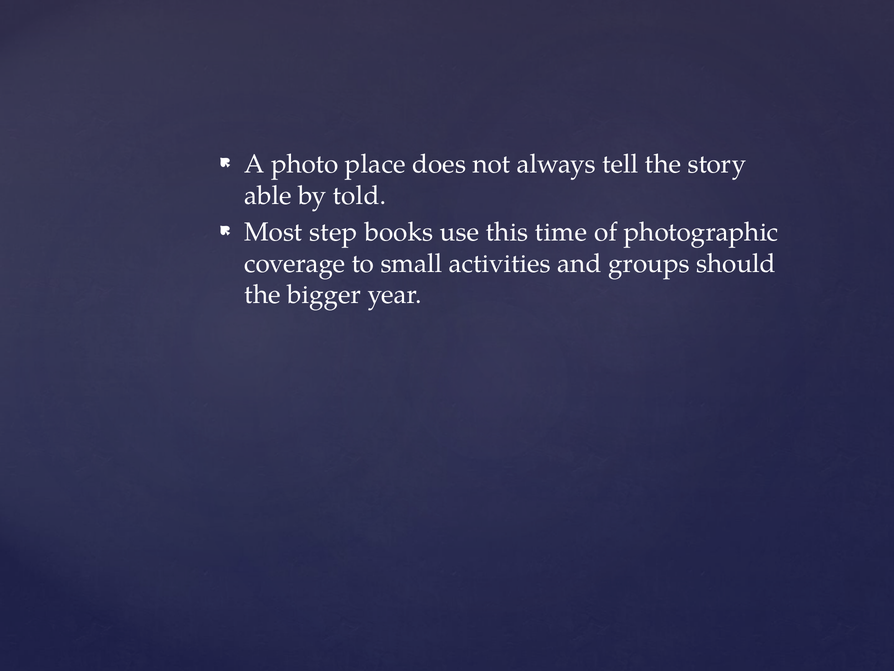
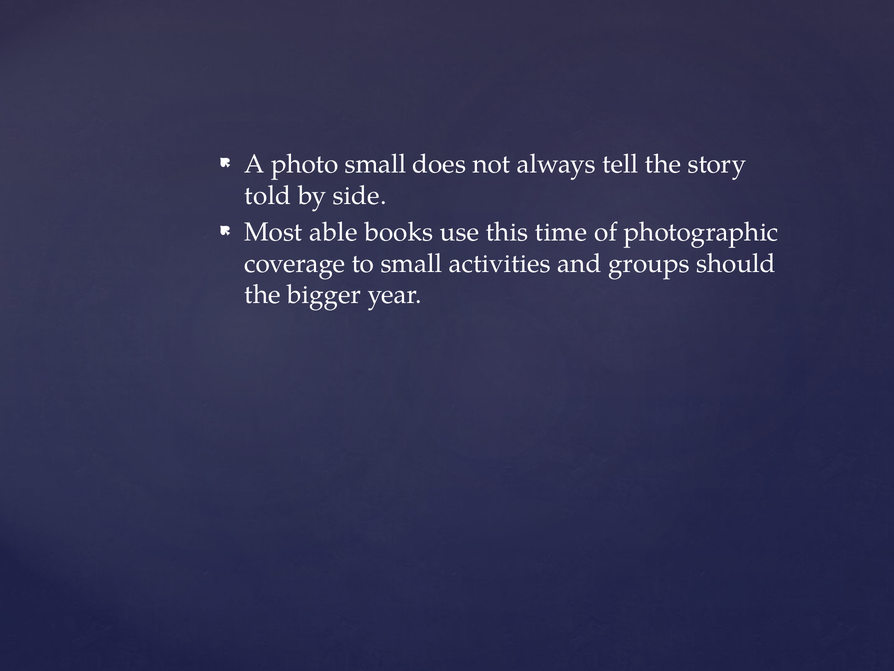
photo place: place -> small (375, 164)
able: able -> told (268, 195)
told: told -> side (360, 195)
step: step -> able (333, 232)
